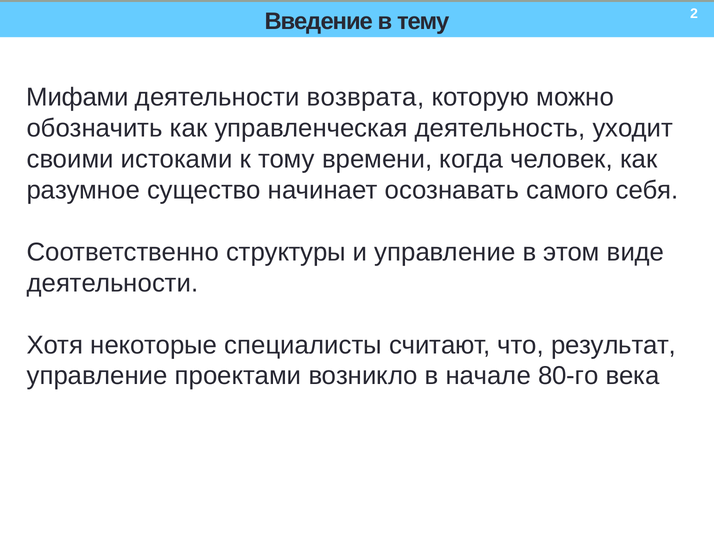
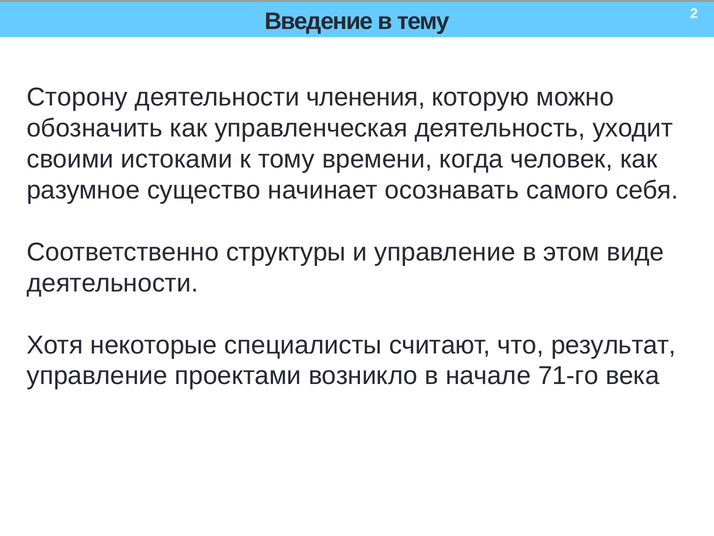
Мифами: Мифами -> Сторону (77, 97)
возврата: возврата -> членения (366, 97)
80-го: 80-го -> 71-го (568, 376)
